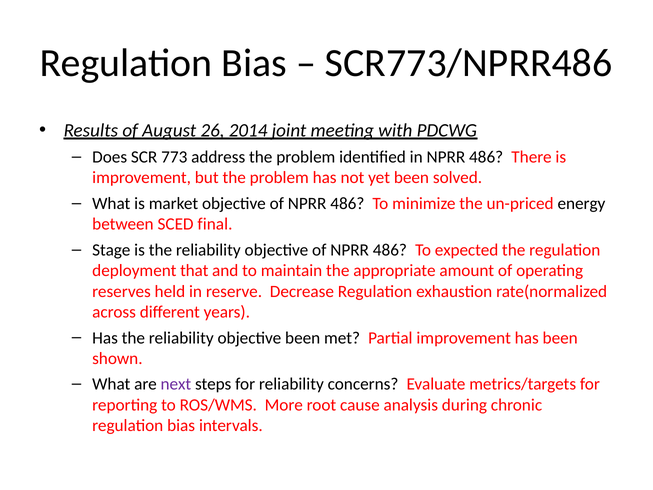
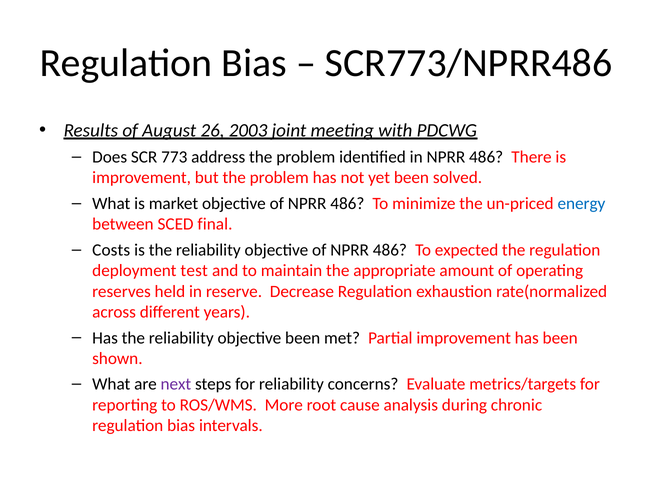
2014: 2014 -> 2003 (248, 130)
energy colour: black -> blue (581, 203)
Stage: Stage -> Costs (111, 250)
that: that -> test (194, 271)
